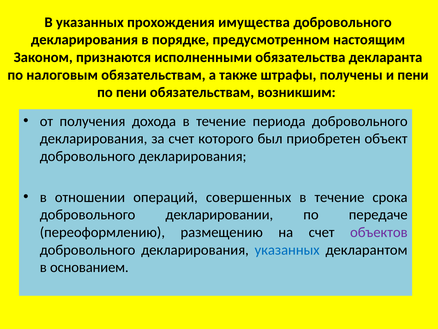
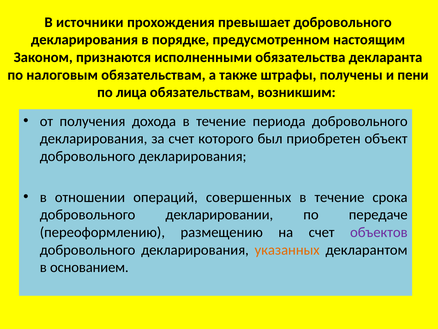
В указанных: указанных -> источники (90, 22)
имущества: имущества -> превышает (254, 22)
по пени: пени -> лица (131, 92)
указанных colour: blue -> orange (287, 250)
